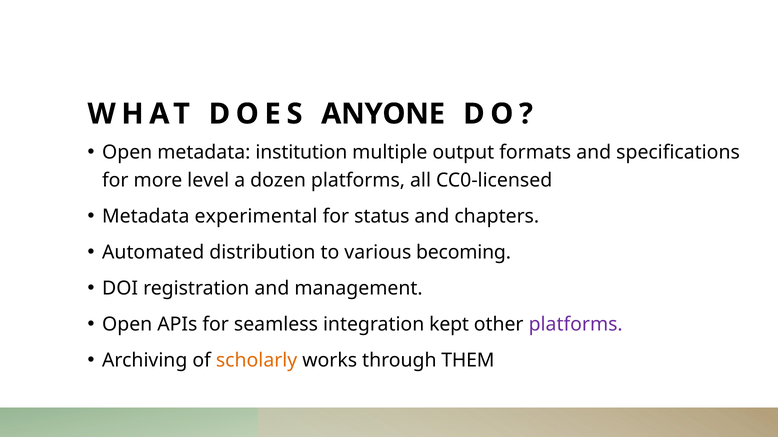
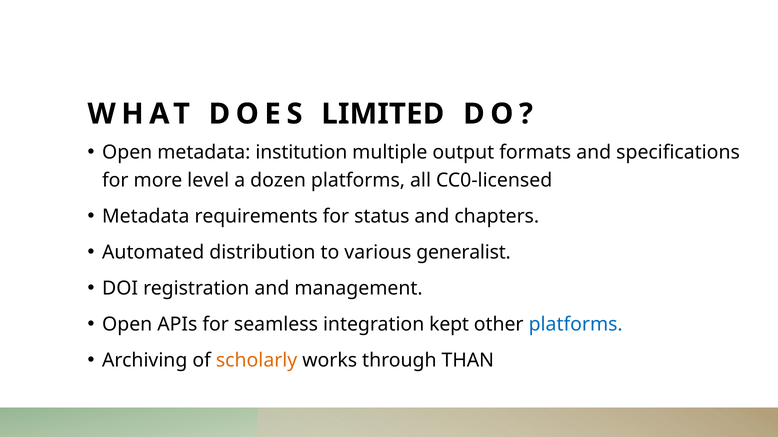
ANYONE: ANYONE -> LIMITED (383, 114)
experimental: experimental -> requirements (256, 217)
becoming: becoming -> generalist (464, 253)
platforms colour: purple -> blue (576, 325)
THEM: THEM -> THAN (468, 361)
